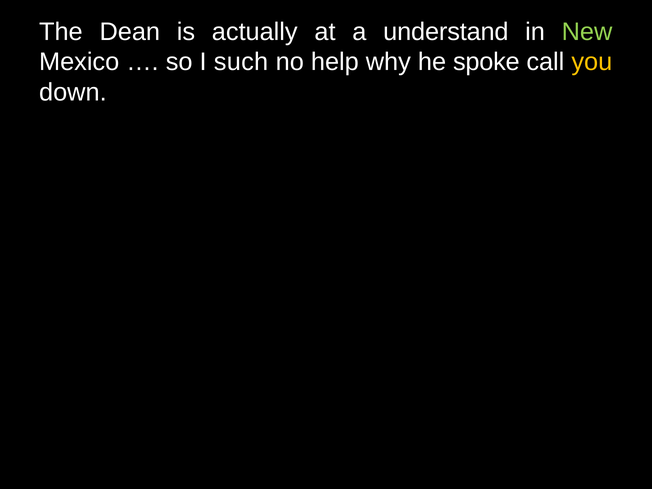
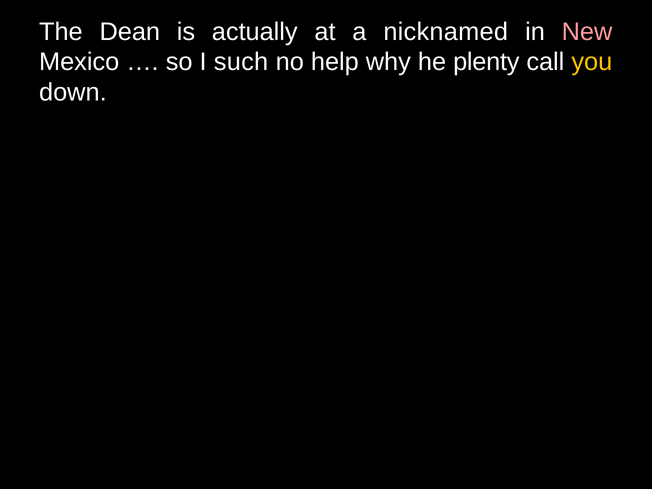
understand: understand -> nicknamed (446, 32)
New colour: light green -> pink (587, 32)
spoke: spoke -> plenty (486, 62)
